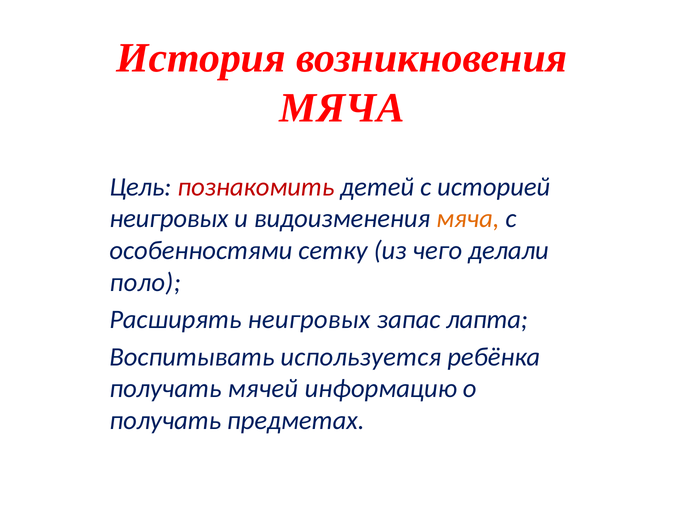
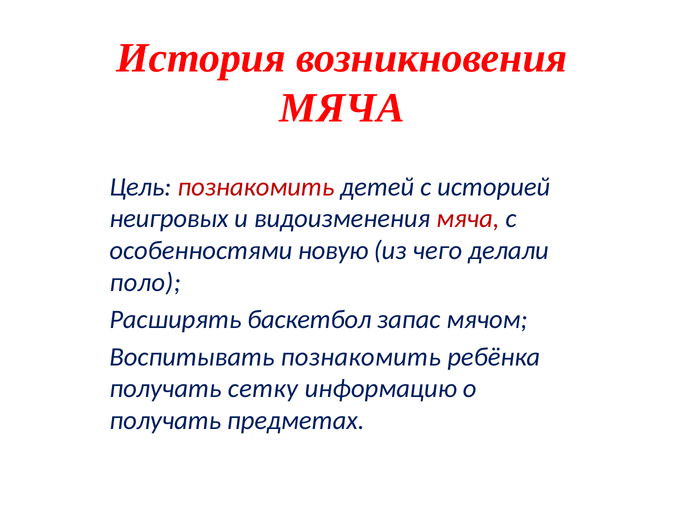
мяча colour: orange -> red (468, 219)
сетку: сетку -> новую (333, 251)
Расширять неигровых: неигровых -> баскетбол (309, 320)
лапта: лапта -> мячом (487, 320)
Воспитывать используется: используется -> познакомить (361, 357)
мячей: мячей -> сетку (263, 389)
